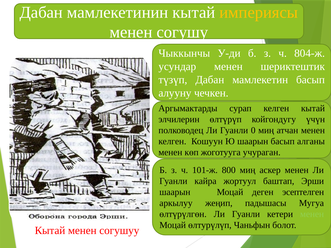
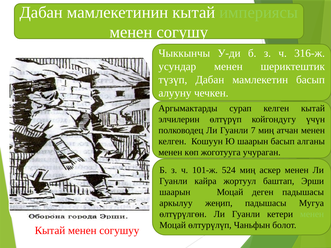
империясы colour: yellow -> light green (259, 12)
804-ж: 804-ж -> 316-ж (310, 53)
0: 0 -> 7 (253, 131)
800: 800 -> 524 (229, 170)
деген эсептелген: эсептелген -> падышасы (303, 192)
